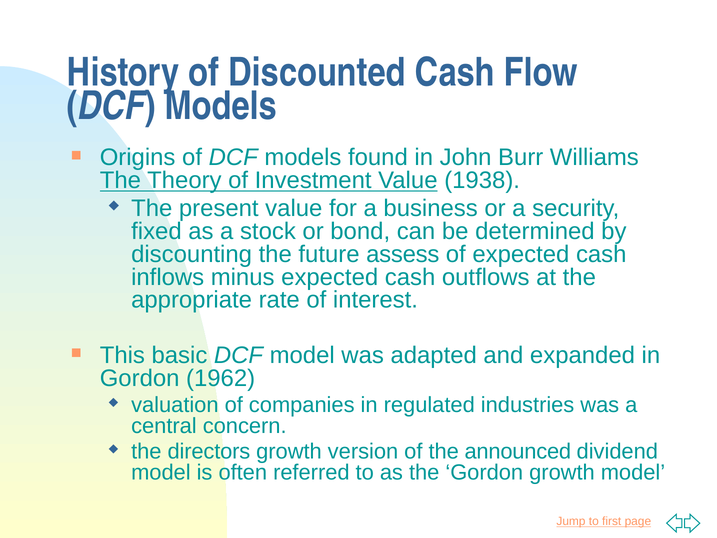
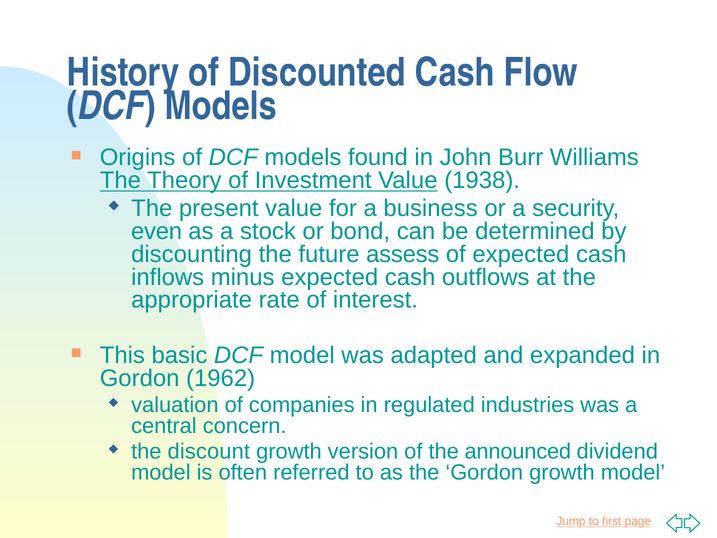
fixed: fixed -> even (157, 231)
directors: directors -> discount (209, 451)
